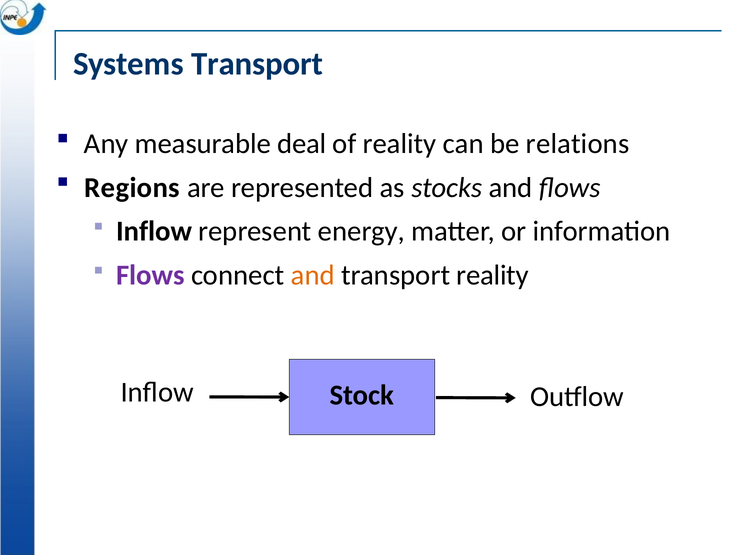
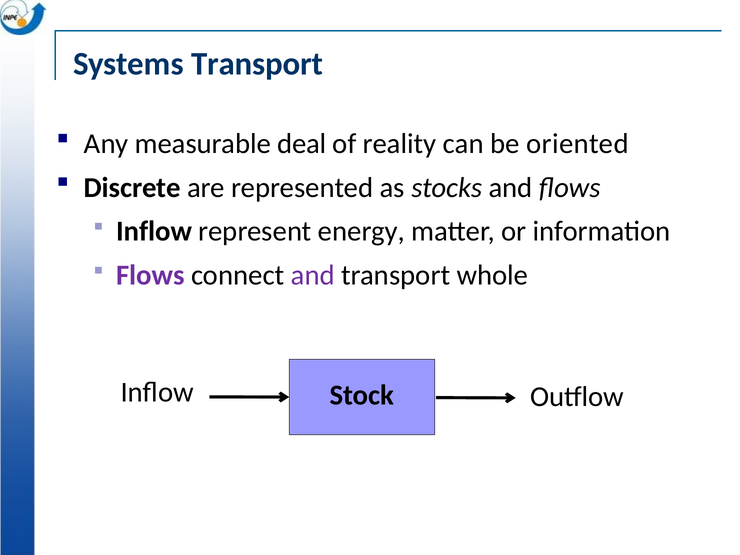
relations: relations -> oriented (578, 144)
Regions: Regions -> Discrete (132, 188)
and colour: orange -> purple (313, 275)
transport reality: reality -> whole (492, 275)
